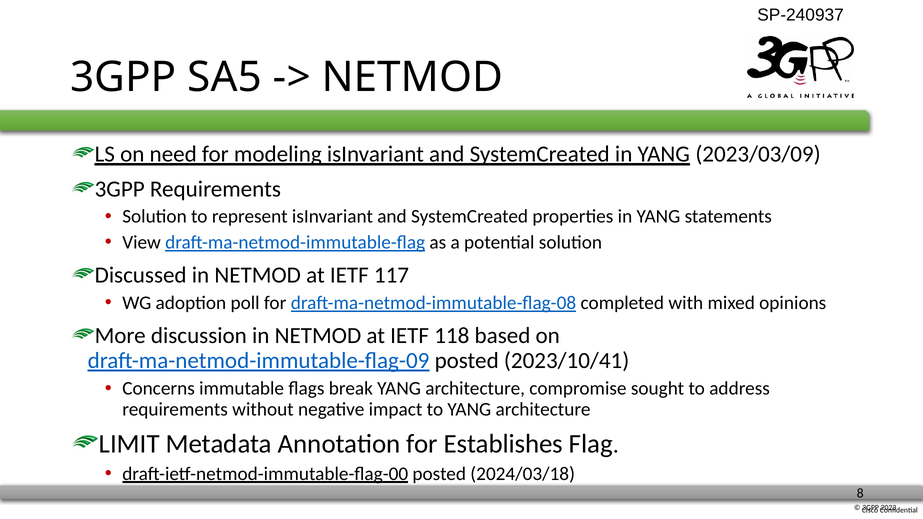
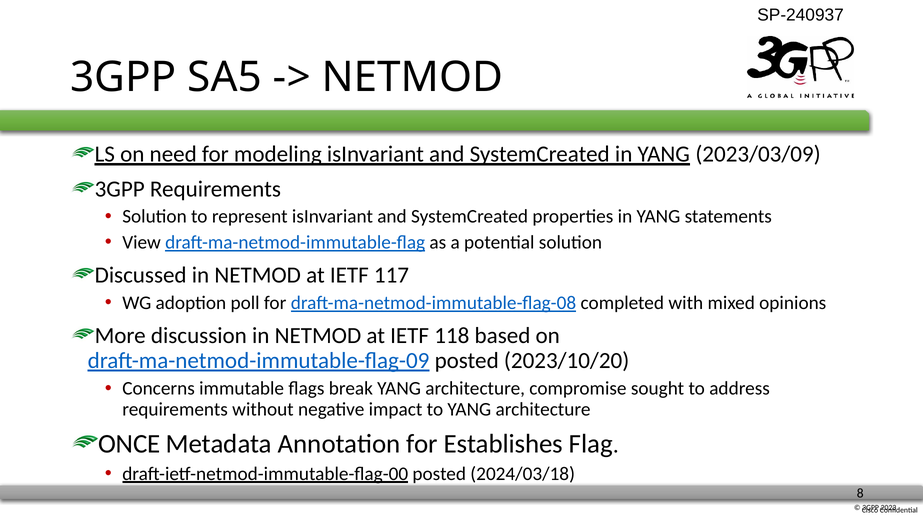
2023/10/41: 2023/10/41 -> 2023/10/20 (567, 361)
LIMIT: LIMIT -> ONCE (129, 444)
